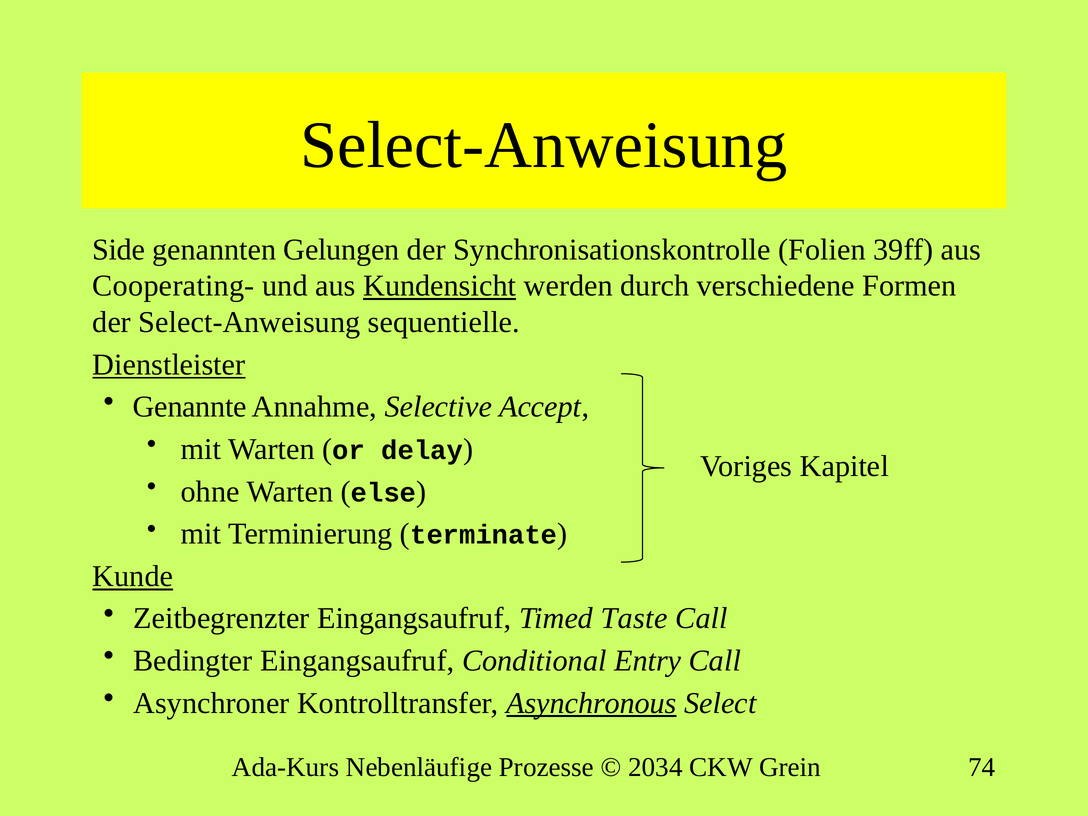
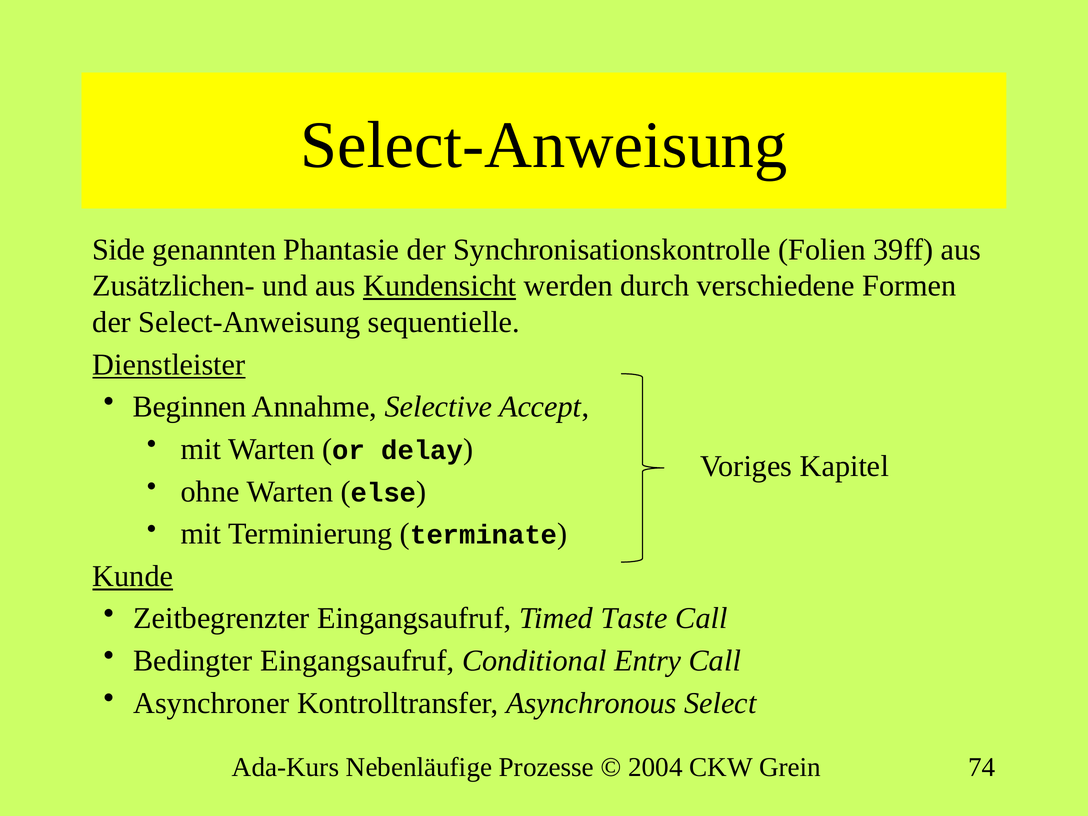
Gelungen: Gelungen -> Phantasie (341, 250)
Cooperating-: Cooperating- -> Zusätzlichen- (174, 286)
Genannte: Genannte -> Beginnen (190, 407)
Asynchronous underline: present -> none (592, 703)
2034: 2034 -> 2004 (655, 767)
